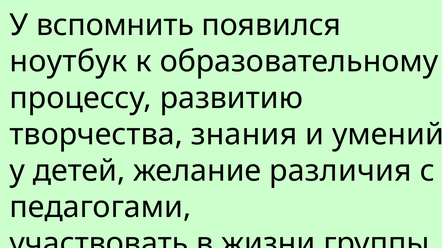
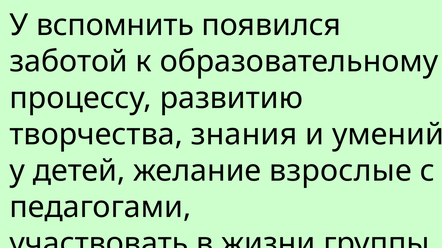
ноутбук: ноутбук -> заботой (69, 62)
различия: различия -> взрослые (340, 171)
